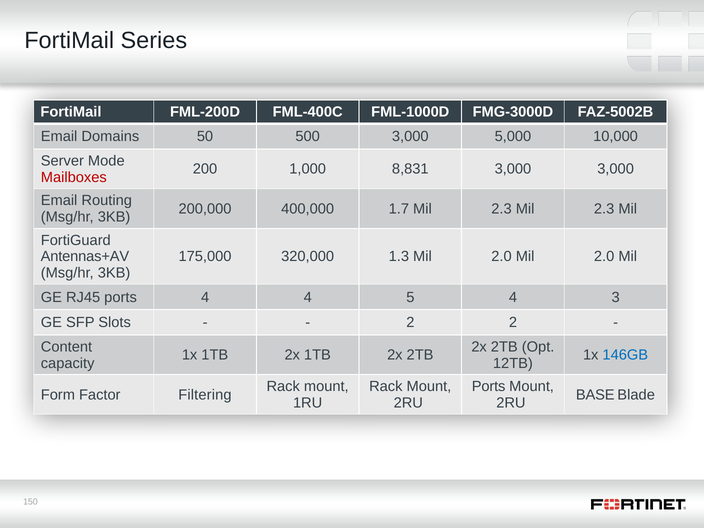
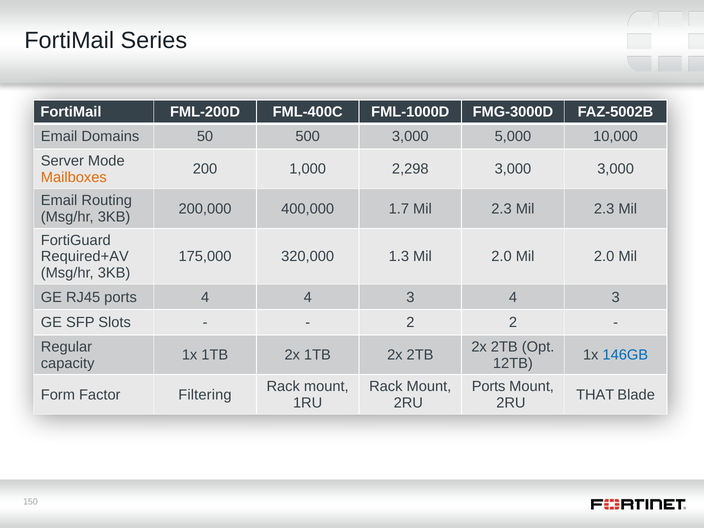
8,831: 8,831 -> 2,298 (410, 169)
Mailboxes colour: red -> orange (74, 177)
Antennas+AV: Antennas+AV -> Required+AV (85, 257)
4 4 5: 5 -> 3 (410, 297)
Content: Content -> Regular (66, 347)
BASE: BASE -> THAT (595, 395)
